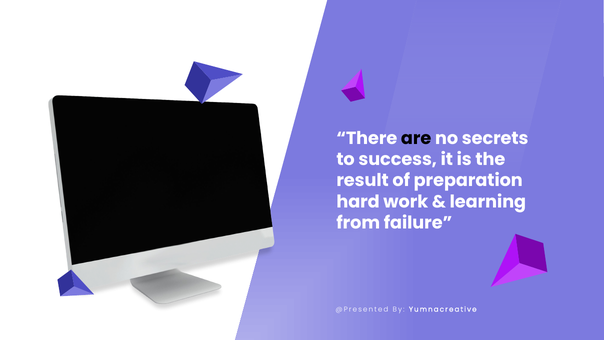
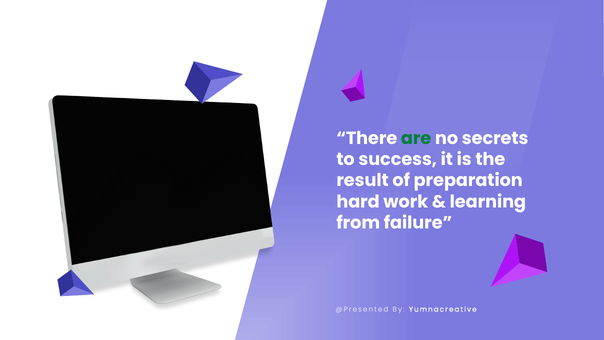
are colour: black -> green (416, 138)
